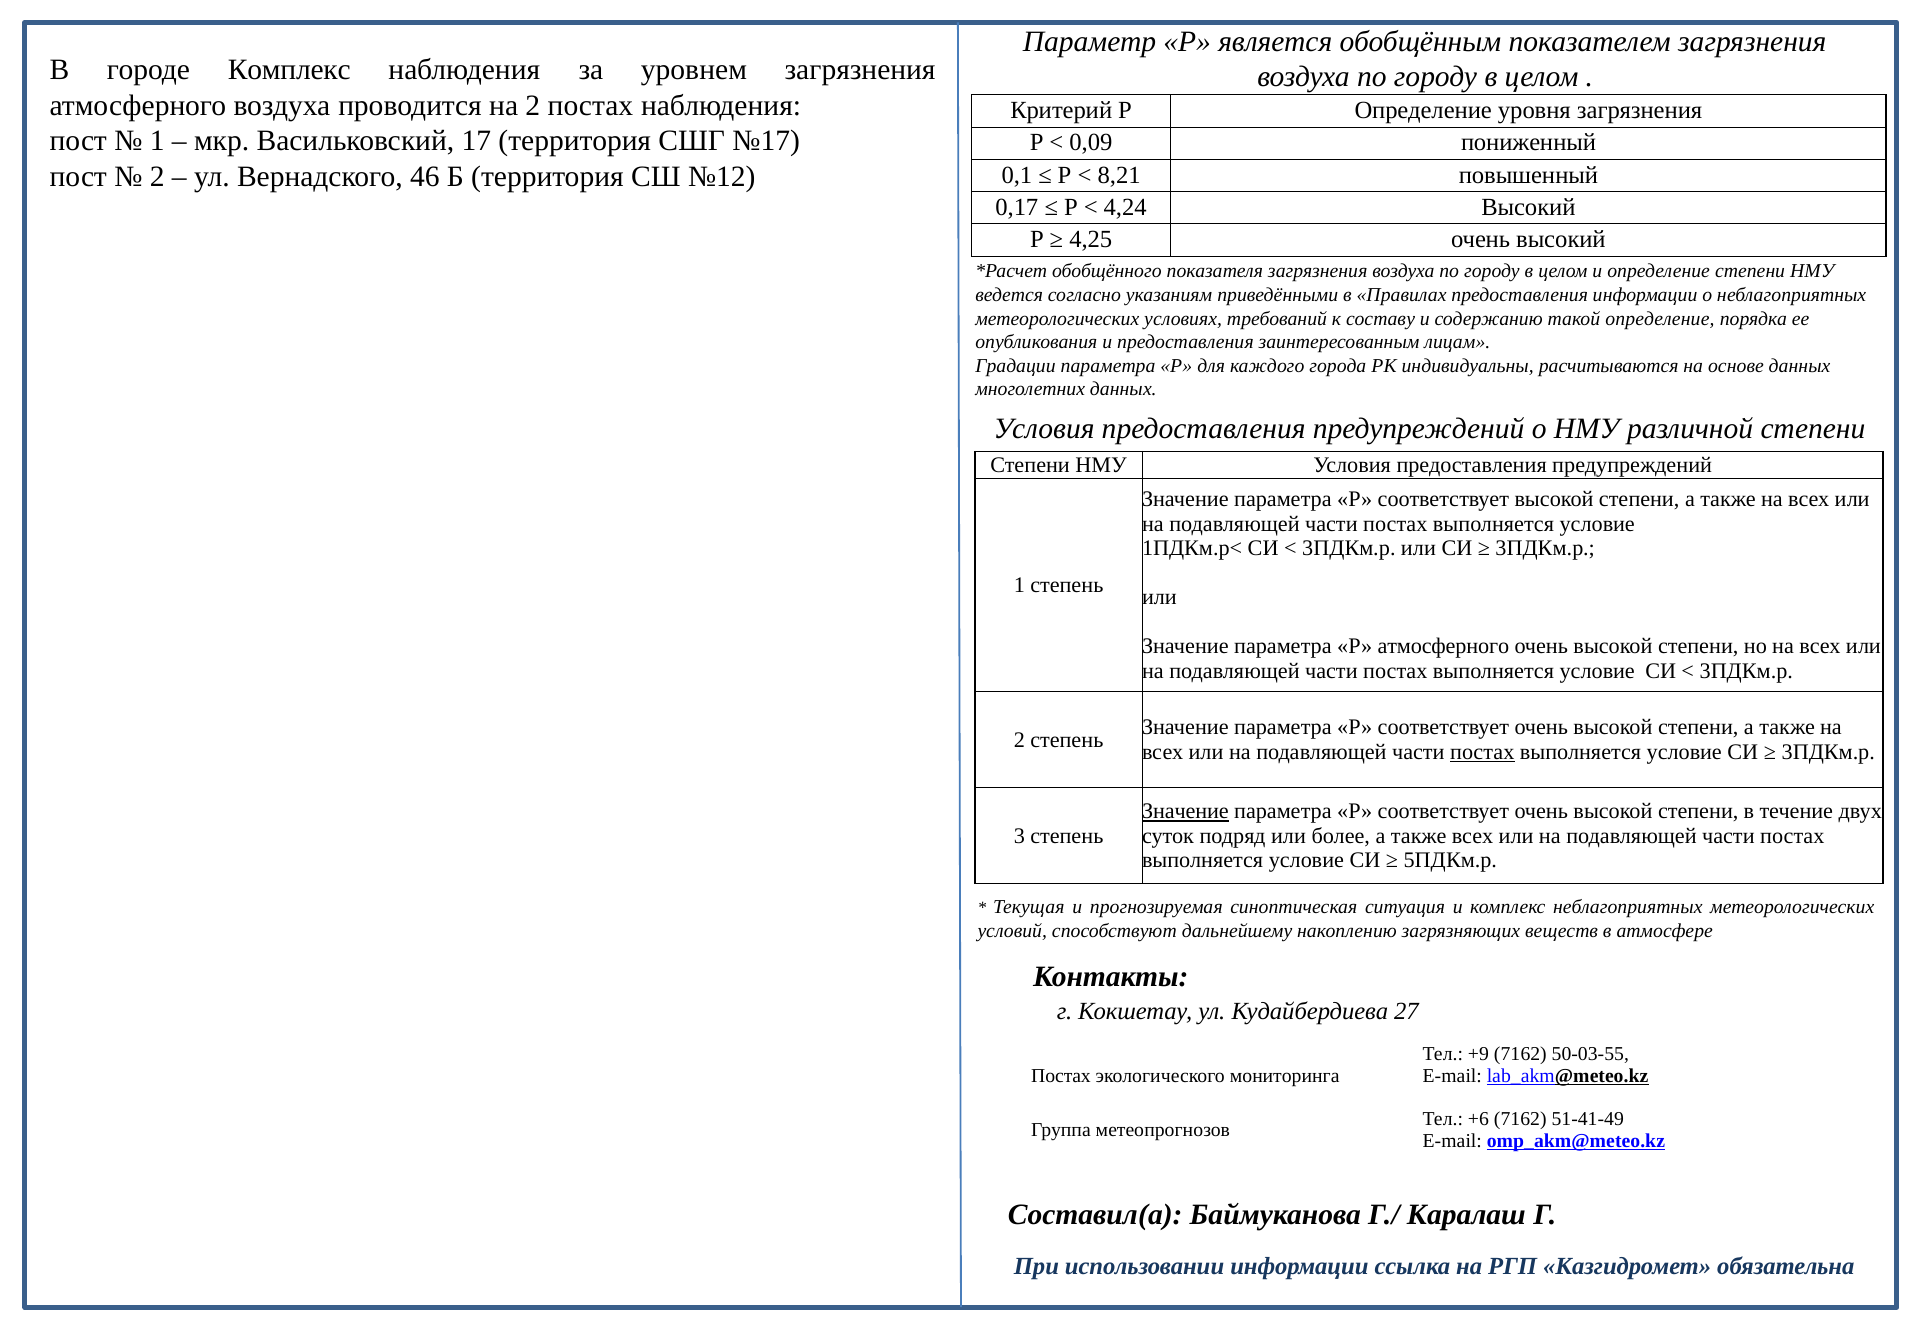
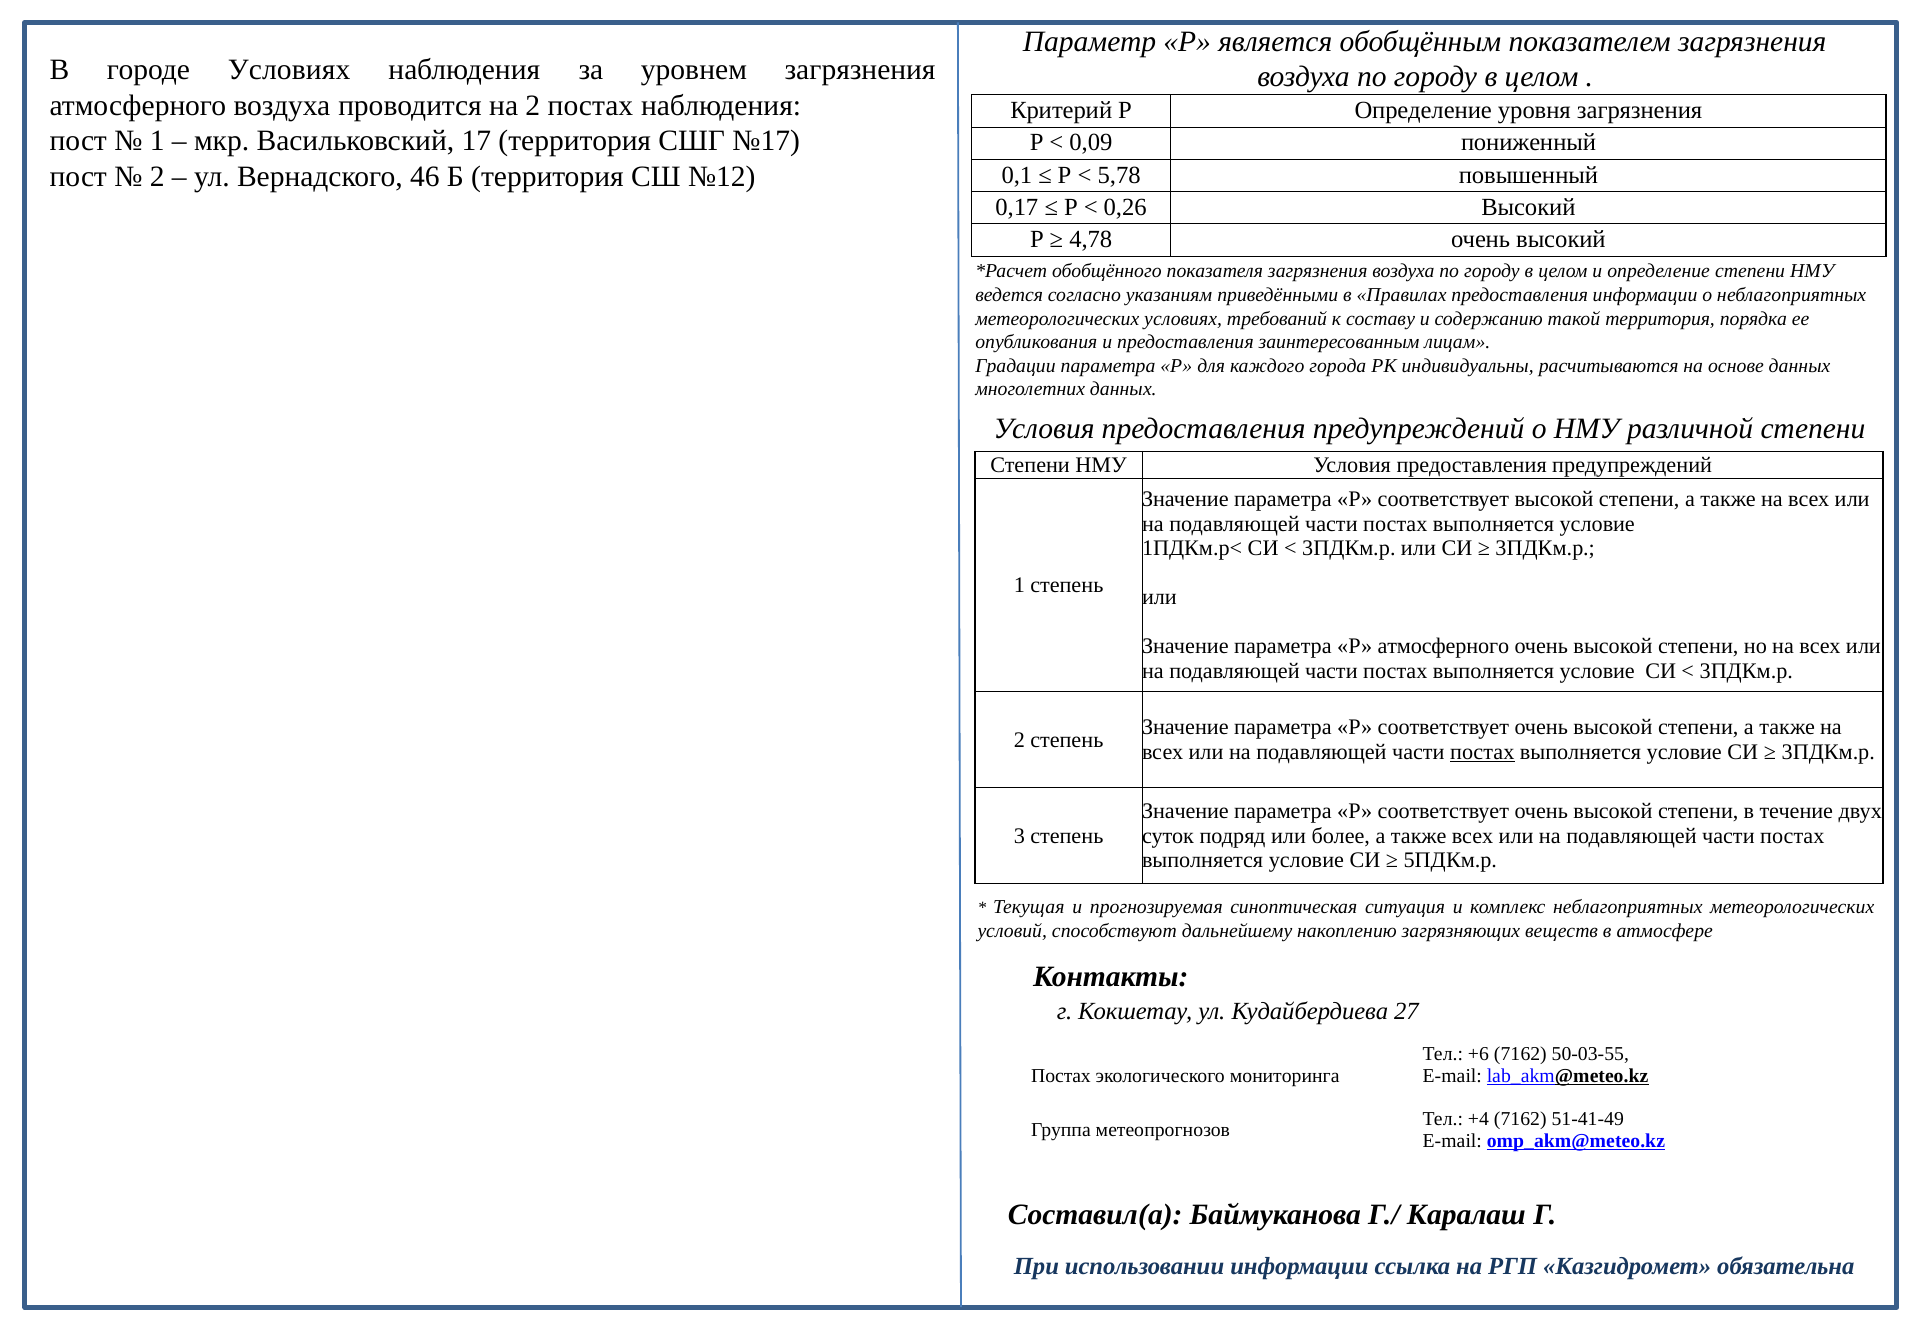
городе Комплекс: Комплекс -> Условиях (289, 70)
8,21: 8,21 -> 5,78 (1119, 175)
4,24: 4,24 -> 0,26 (1125, 207)
4,25: 4,25 -> 4,78 (1091, 240)
такой определение: определение -> территория (1660, 319)
Значение underline: present -> none (1185, 812)
+9: +9 -> +6 (1478, 1055)
+6: +6 -> +4 (1478, 1120)
